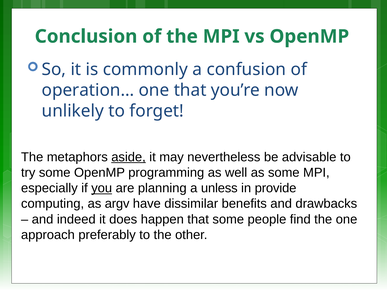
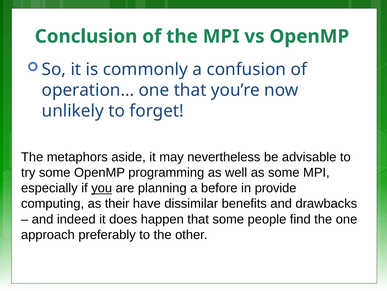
aside underline: present -> none (129, 157)
unless: unless -> before (219, 188)
argv: argv -> their (117, 203)
